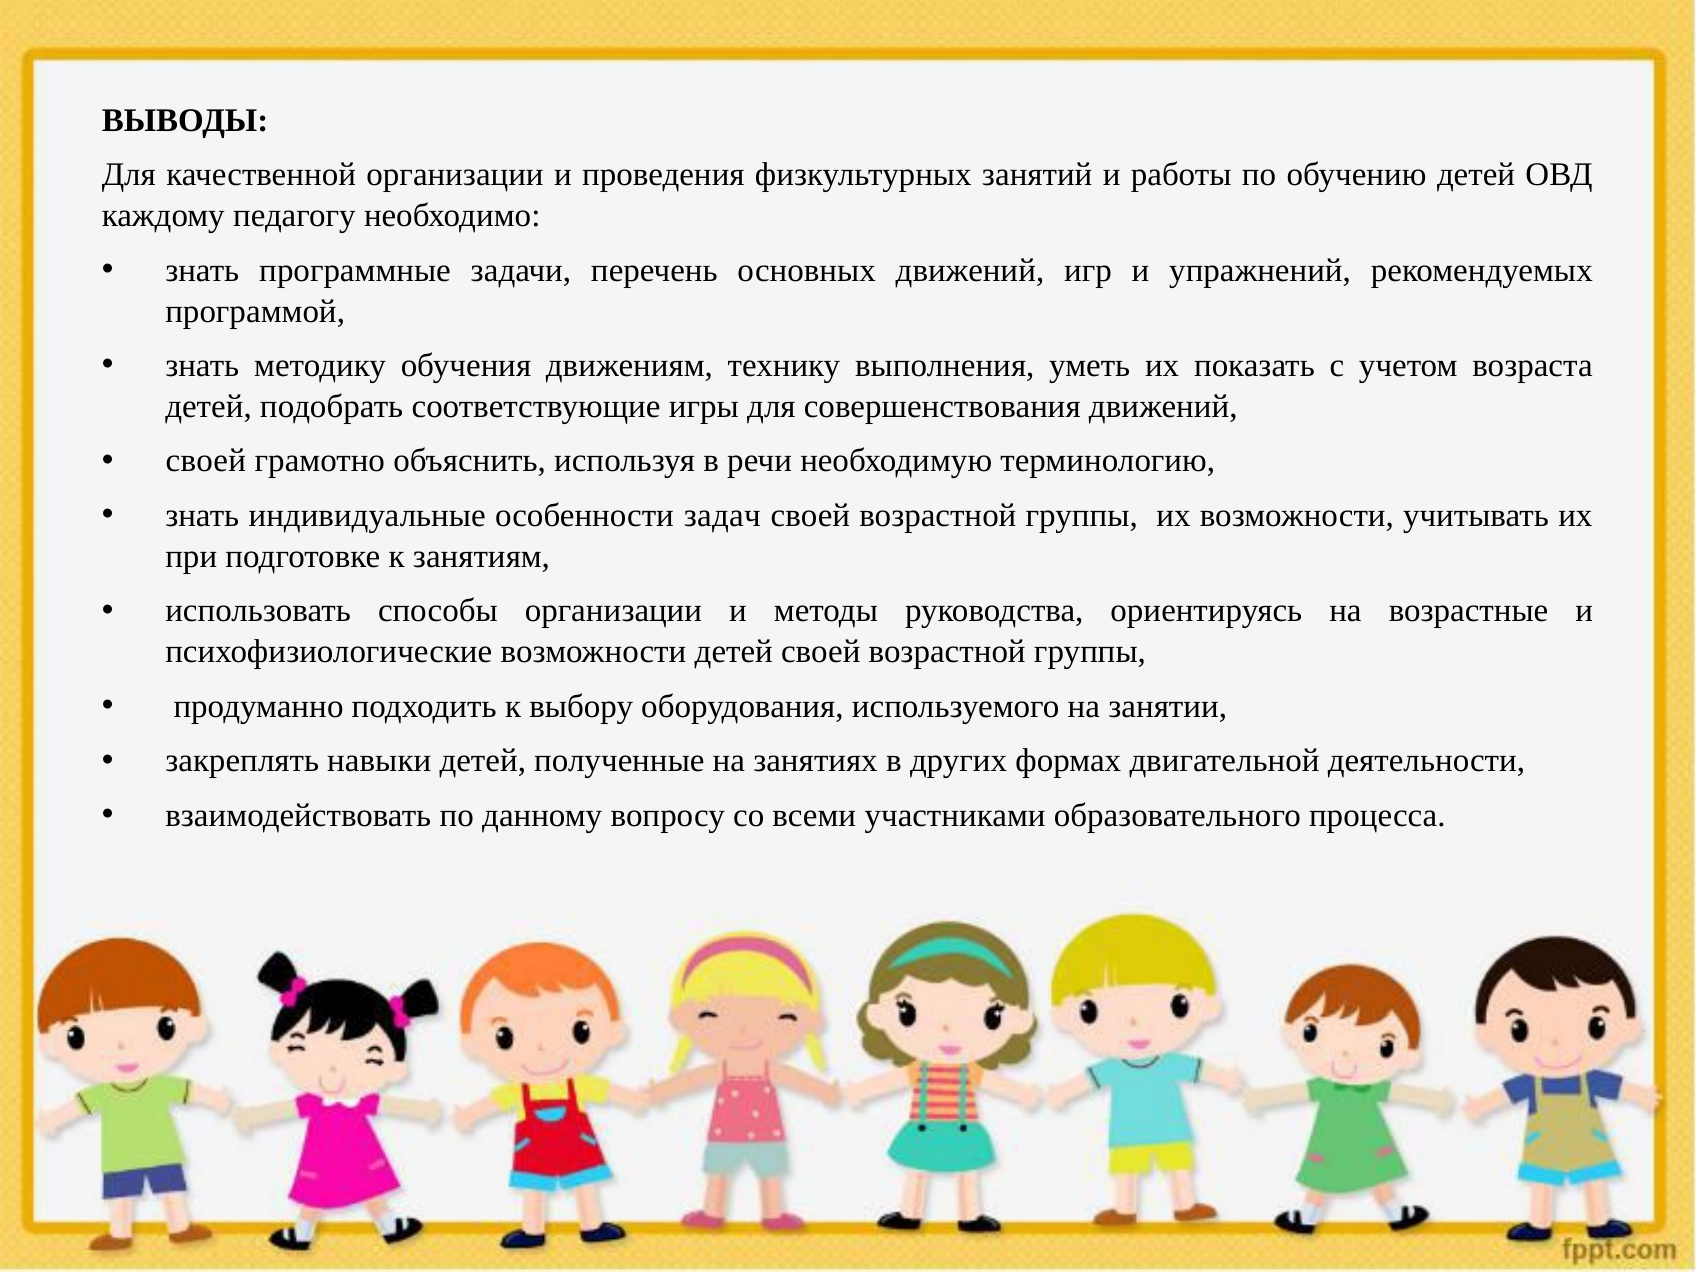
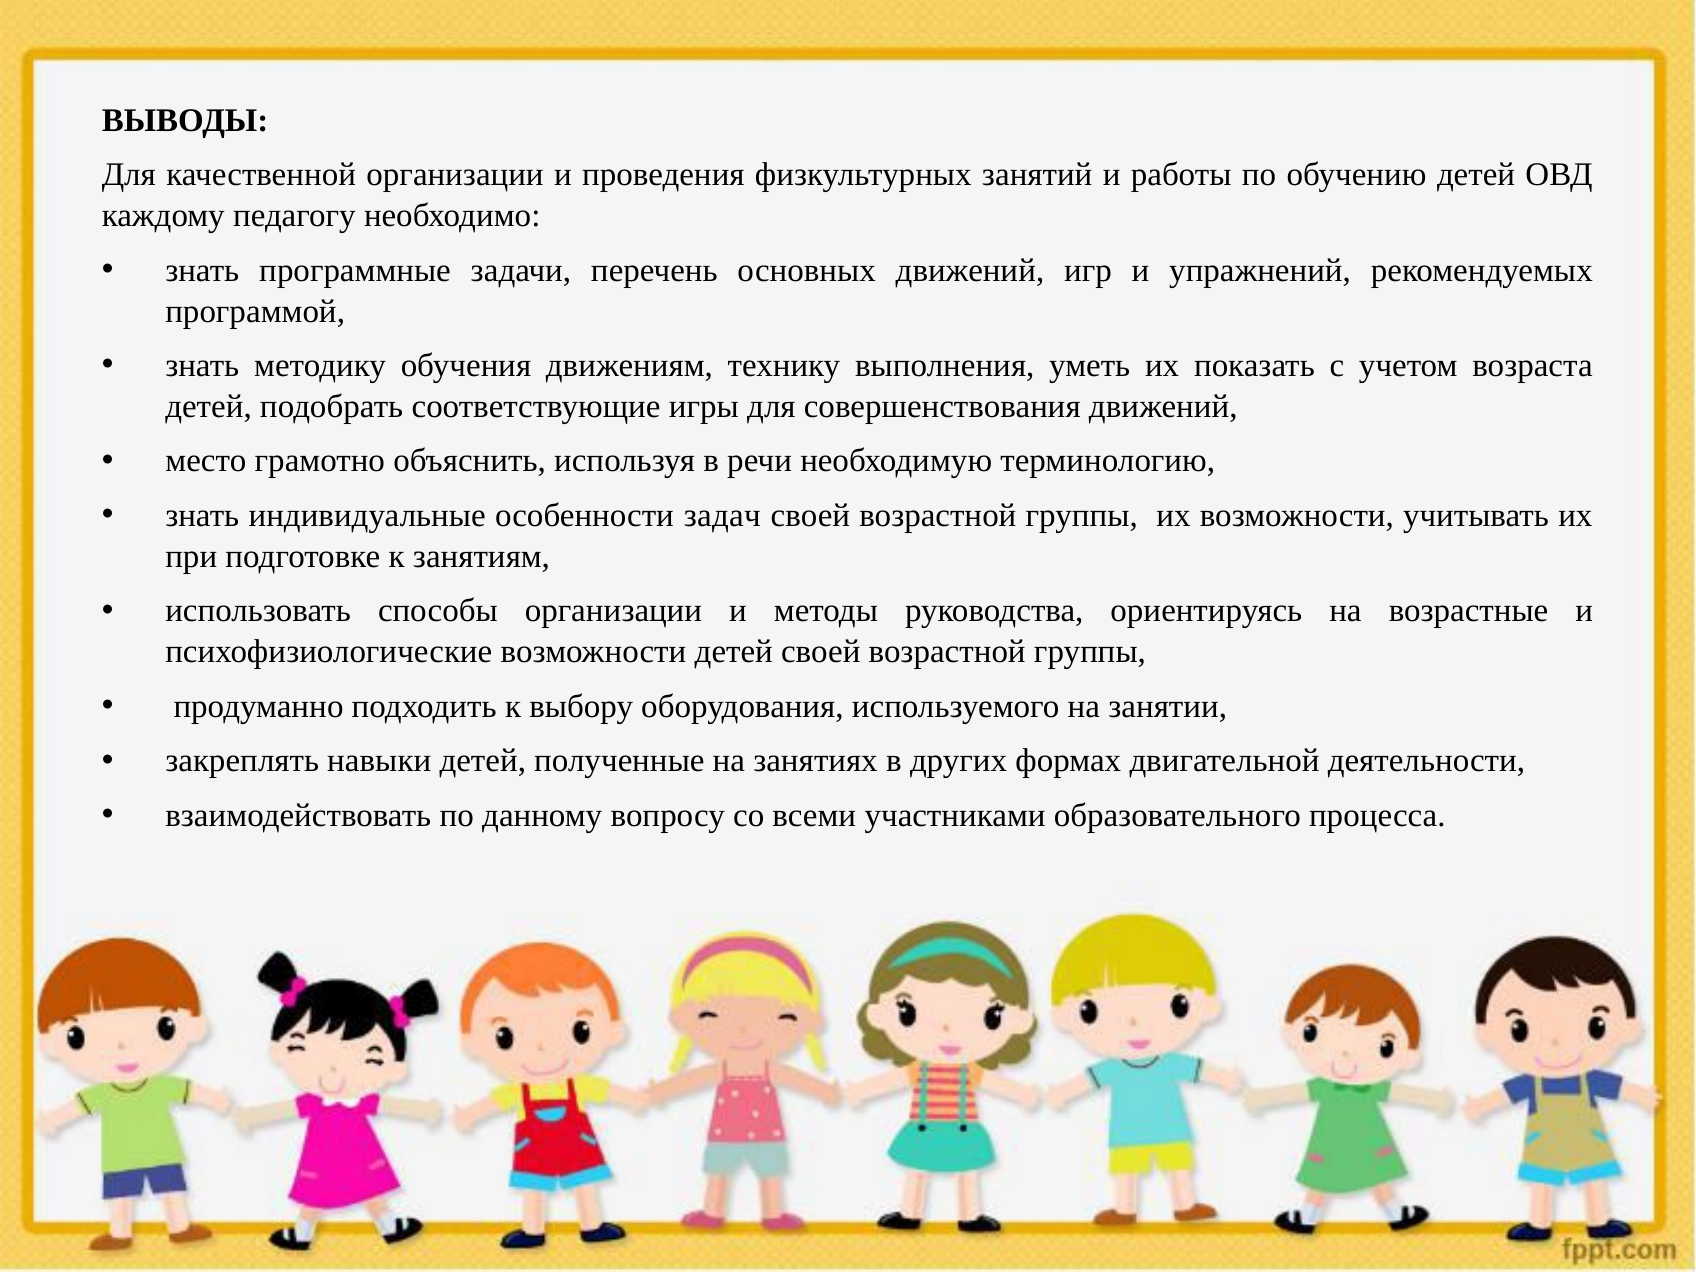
своей: своей -> место (206, 461)
